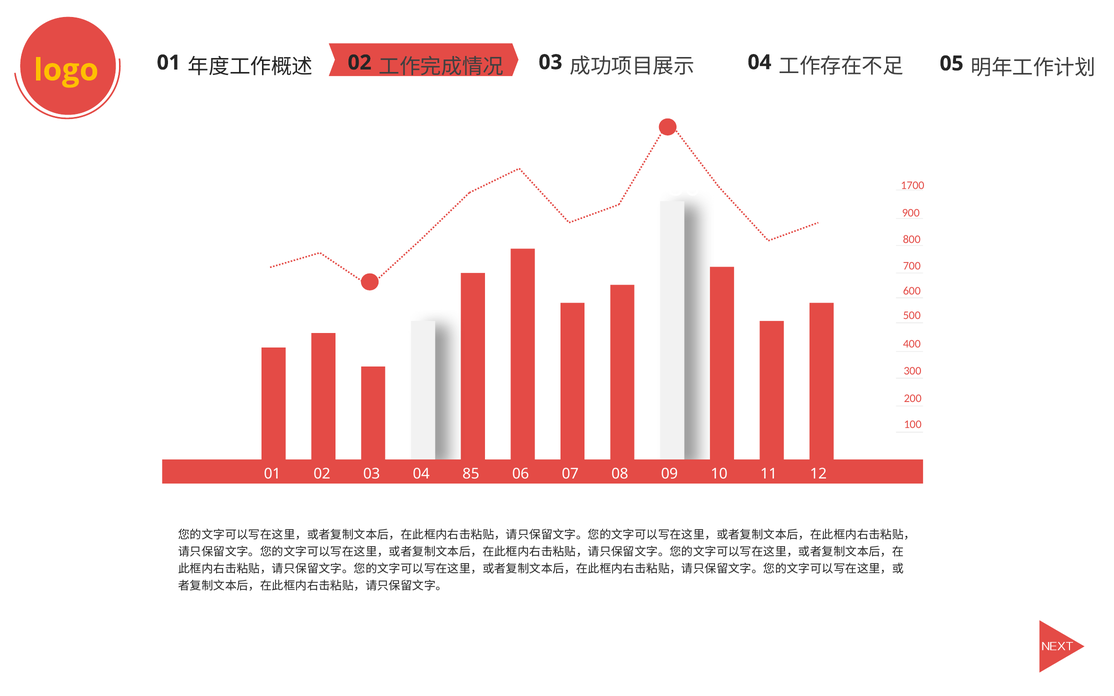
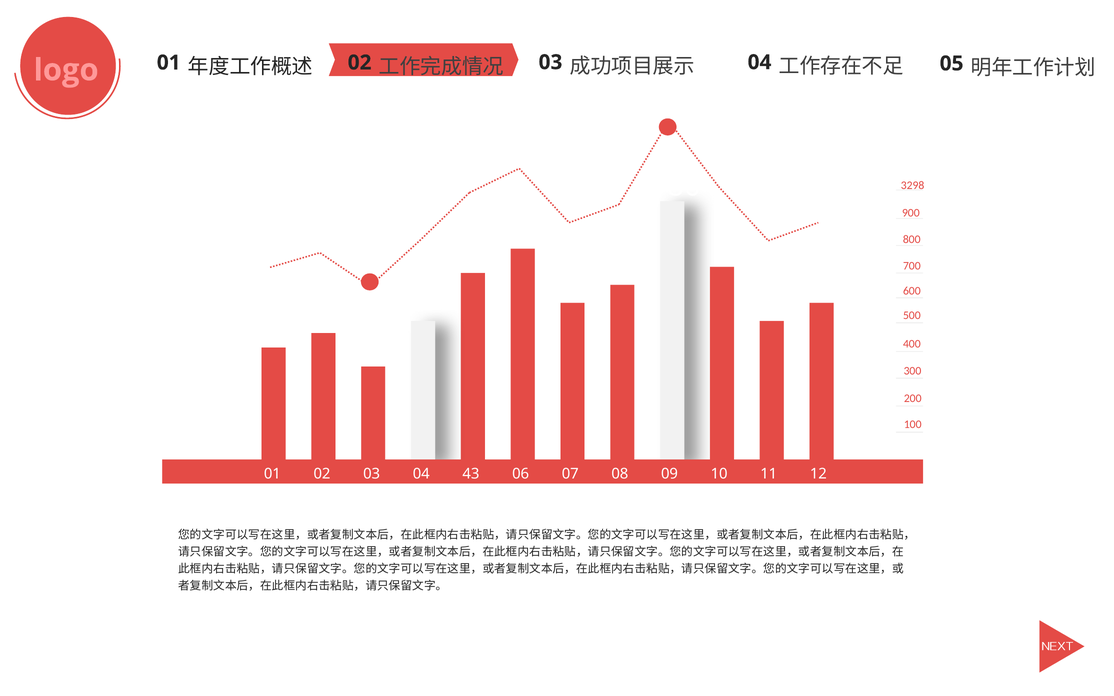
logo colour: yellow -> pink (66, 70)
1700: 1700 -> 3298 (913, 185)
85: 85 -> 43 (471, 474)
